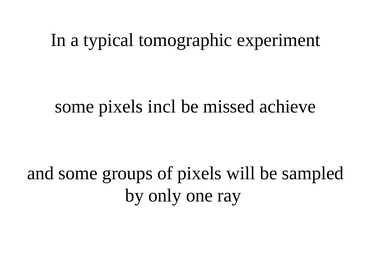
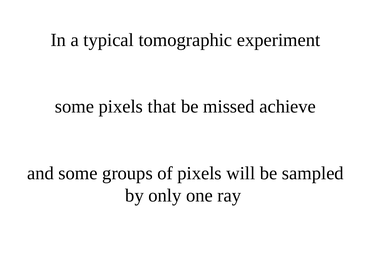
incl: incl -> that (162, 107)
